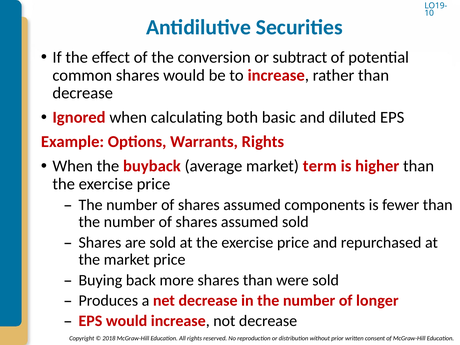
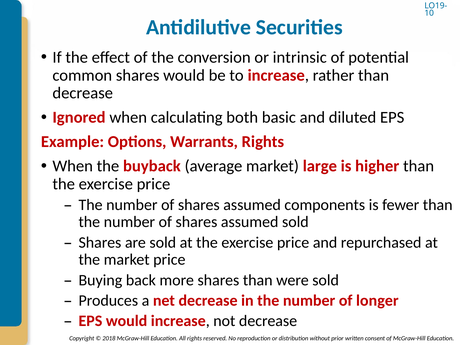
subtract: subtract -> intrinsic (300, 57)
term: term -> large (320, 166)
